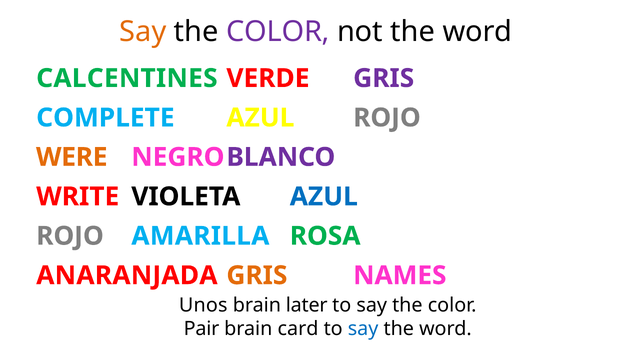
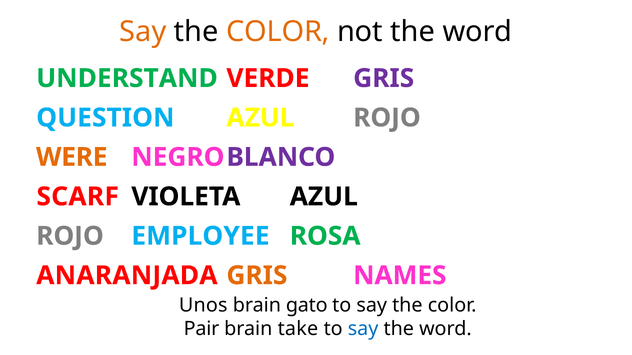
COLOR colour: purple -> orange (278, 32)
CALCENTINES: CALCENTINES -> UNDERSTAND (127, 78)
COMPLETE: COMPLETE -> QUESTION (105, 118)
WRITE: WRITE -> SCARF (78, 197)
AZUL colour: blue -> black (324, 197)
AMARILLA: AMARILLA -> EMPLOYEE (200, 236)
later: later -> gato (307, 305)
card: card -> take (298, 329)
